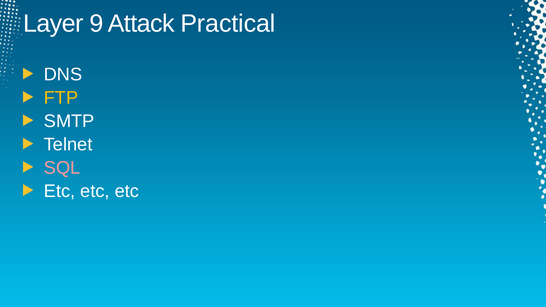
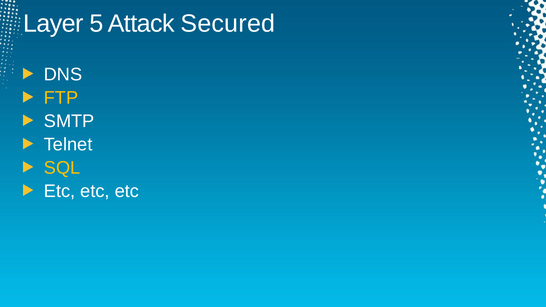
9: 9 -> 5 (96, 24)
Practical: Practical -> Secured (228, 24)
SQL colour: pink -> yellow (62, 168)
